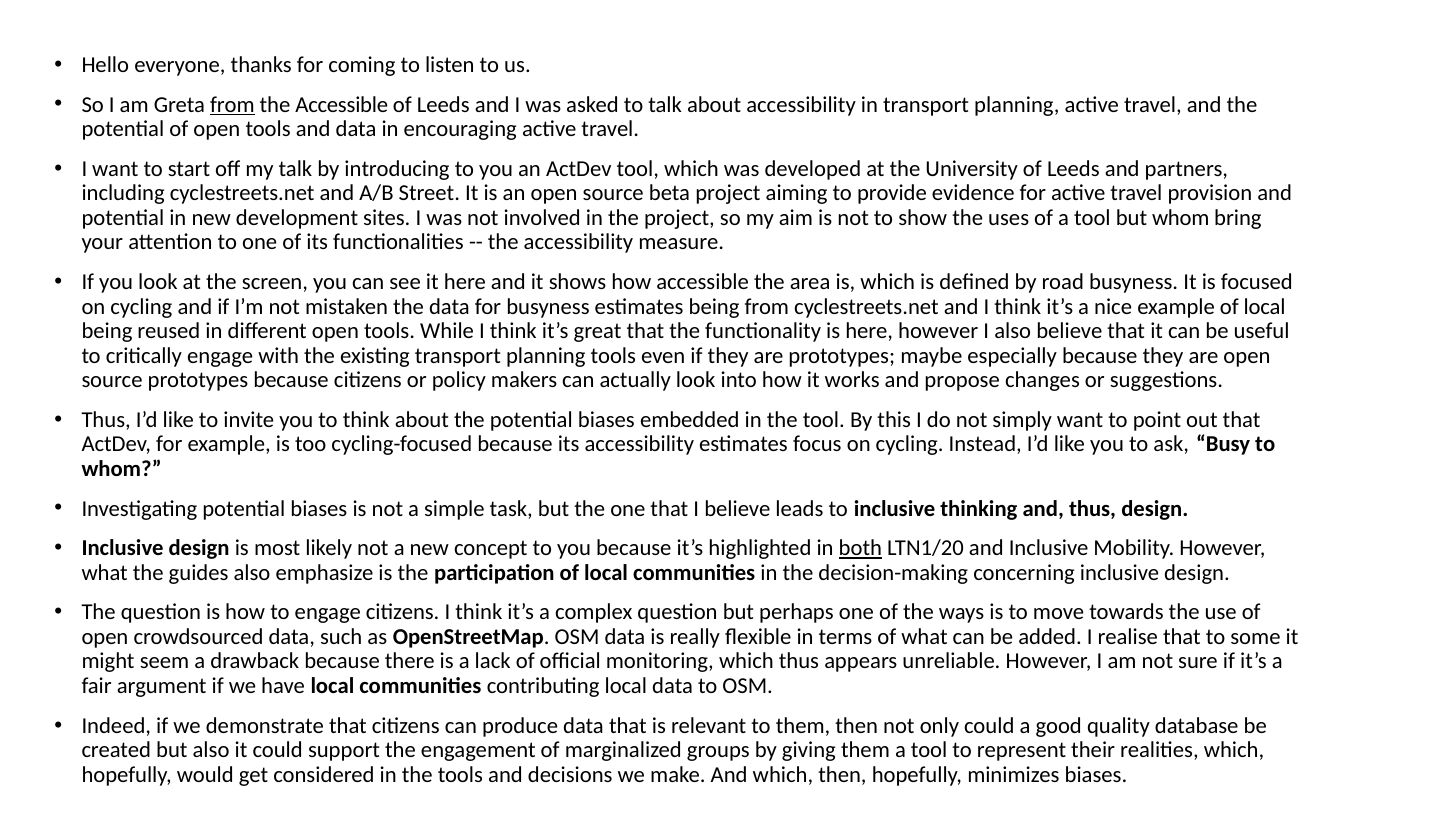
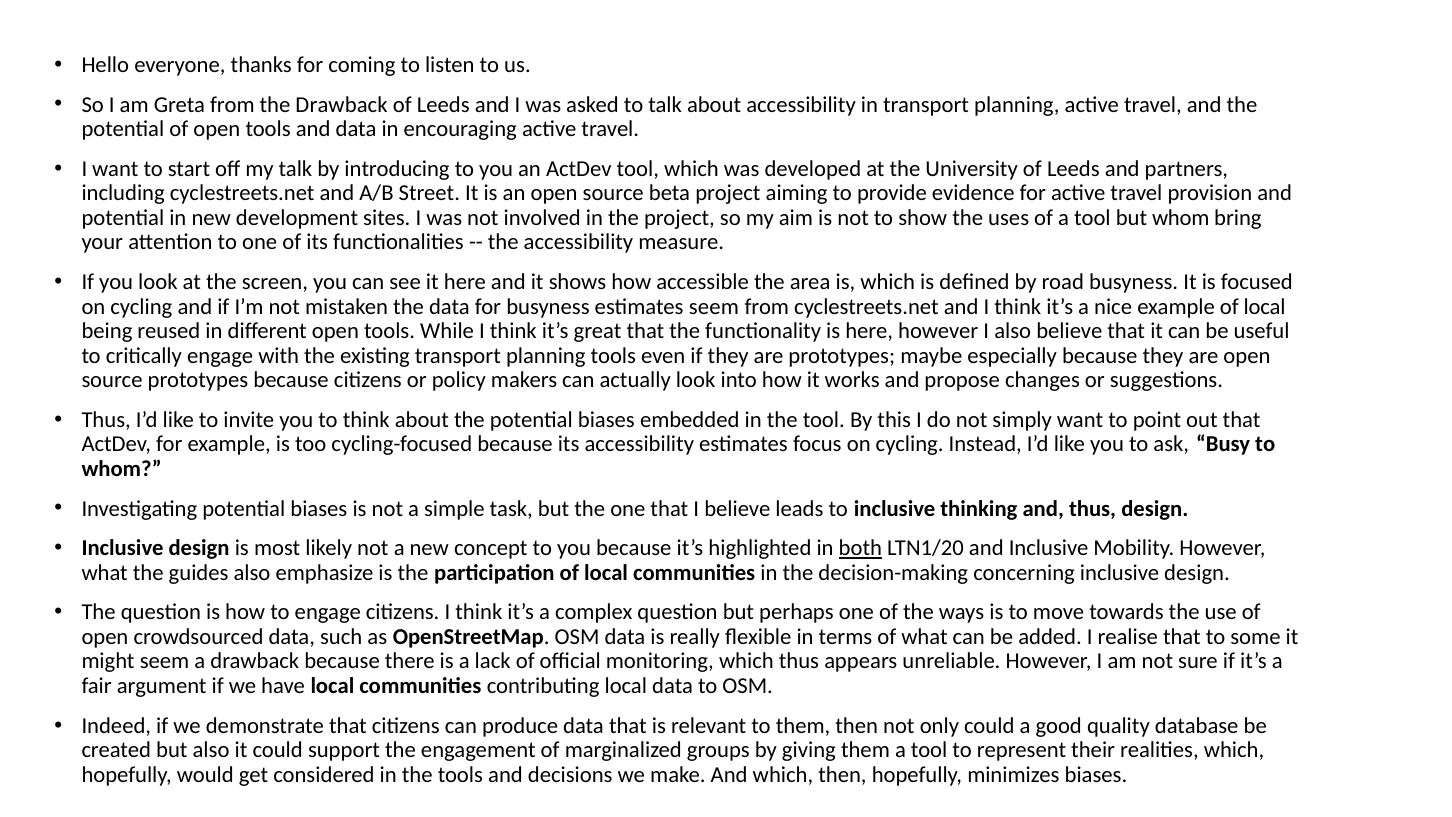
from underline: present -> none (232, 105)
the Accessible: Accessible -> Drawback (342, 105)
estimates being: being -> seem (714, 306)
